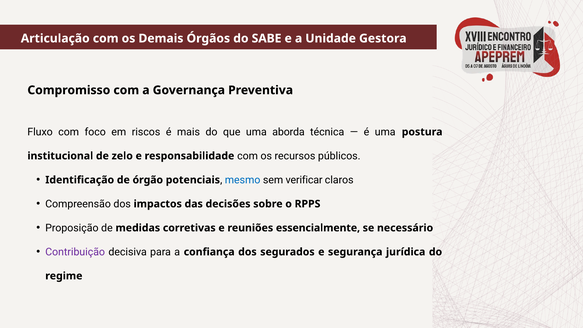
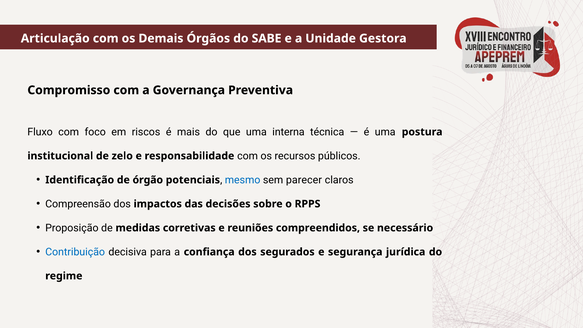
aborda: aborda -> interna (288, 132)
verificar: verificar -> parecer (304, 180)
essencialmente: essencialmente -> compreendidos (318, 228)
Contribuição colour: purple -> blue (75, 252)
